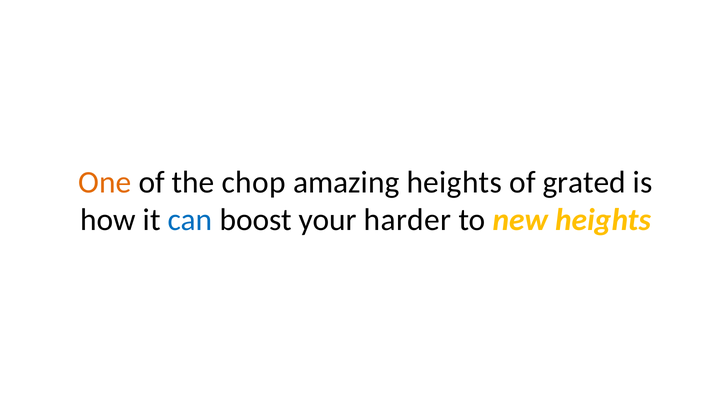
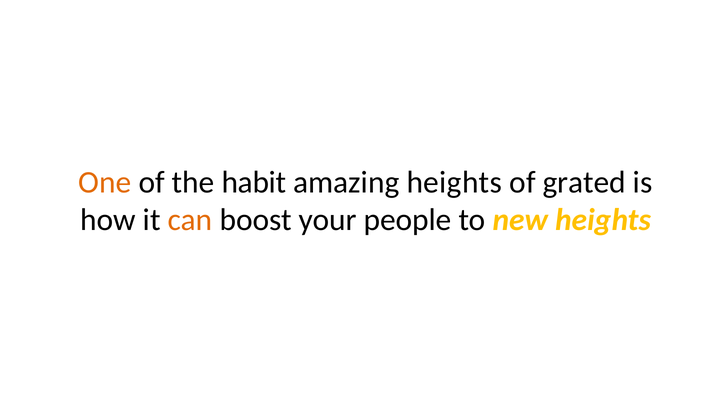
chop: chop -> habit (254, 182)
can colour: blue -> orange (190, 220)
harder: harder -> people (408, 220)
